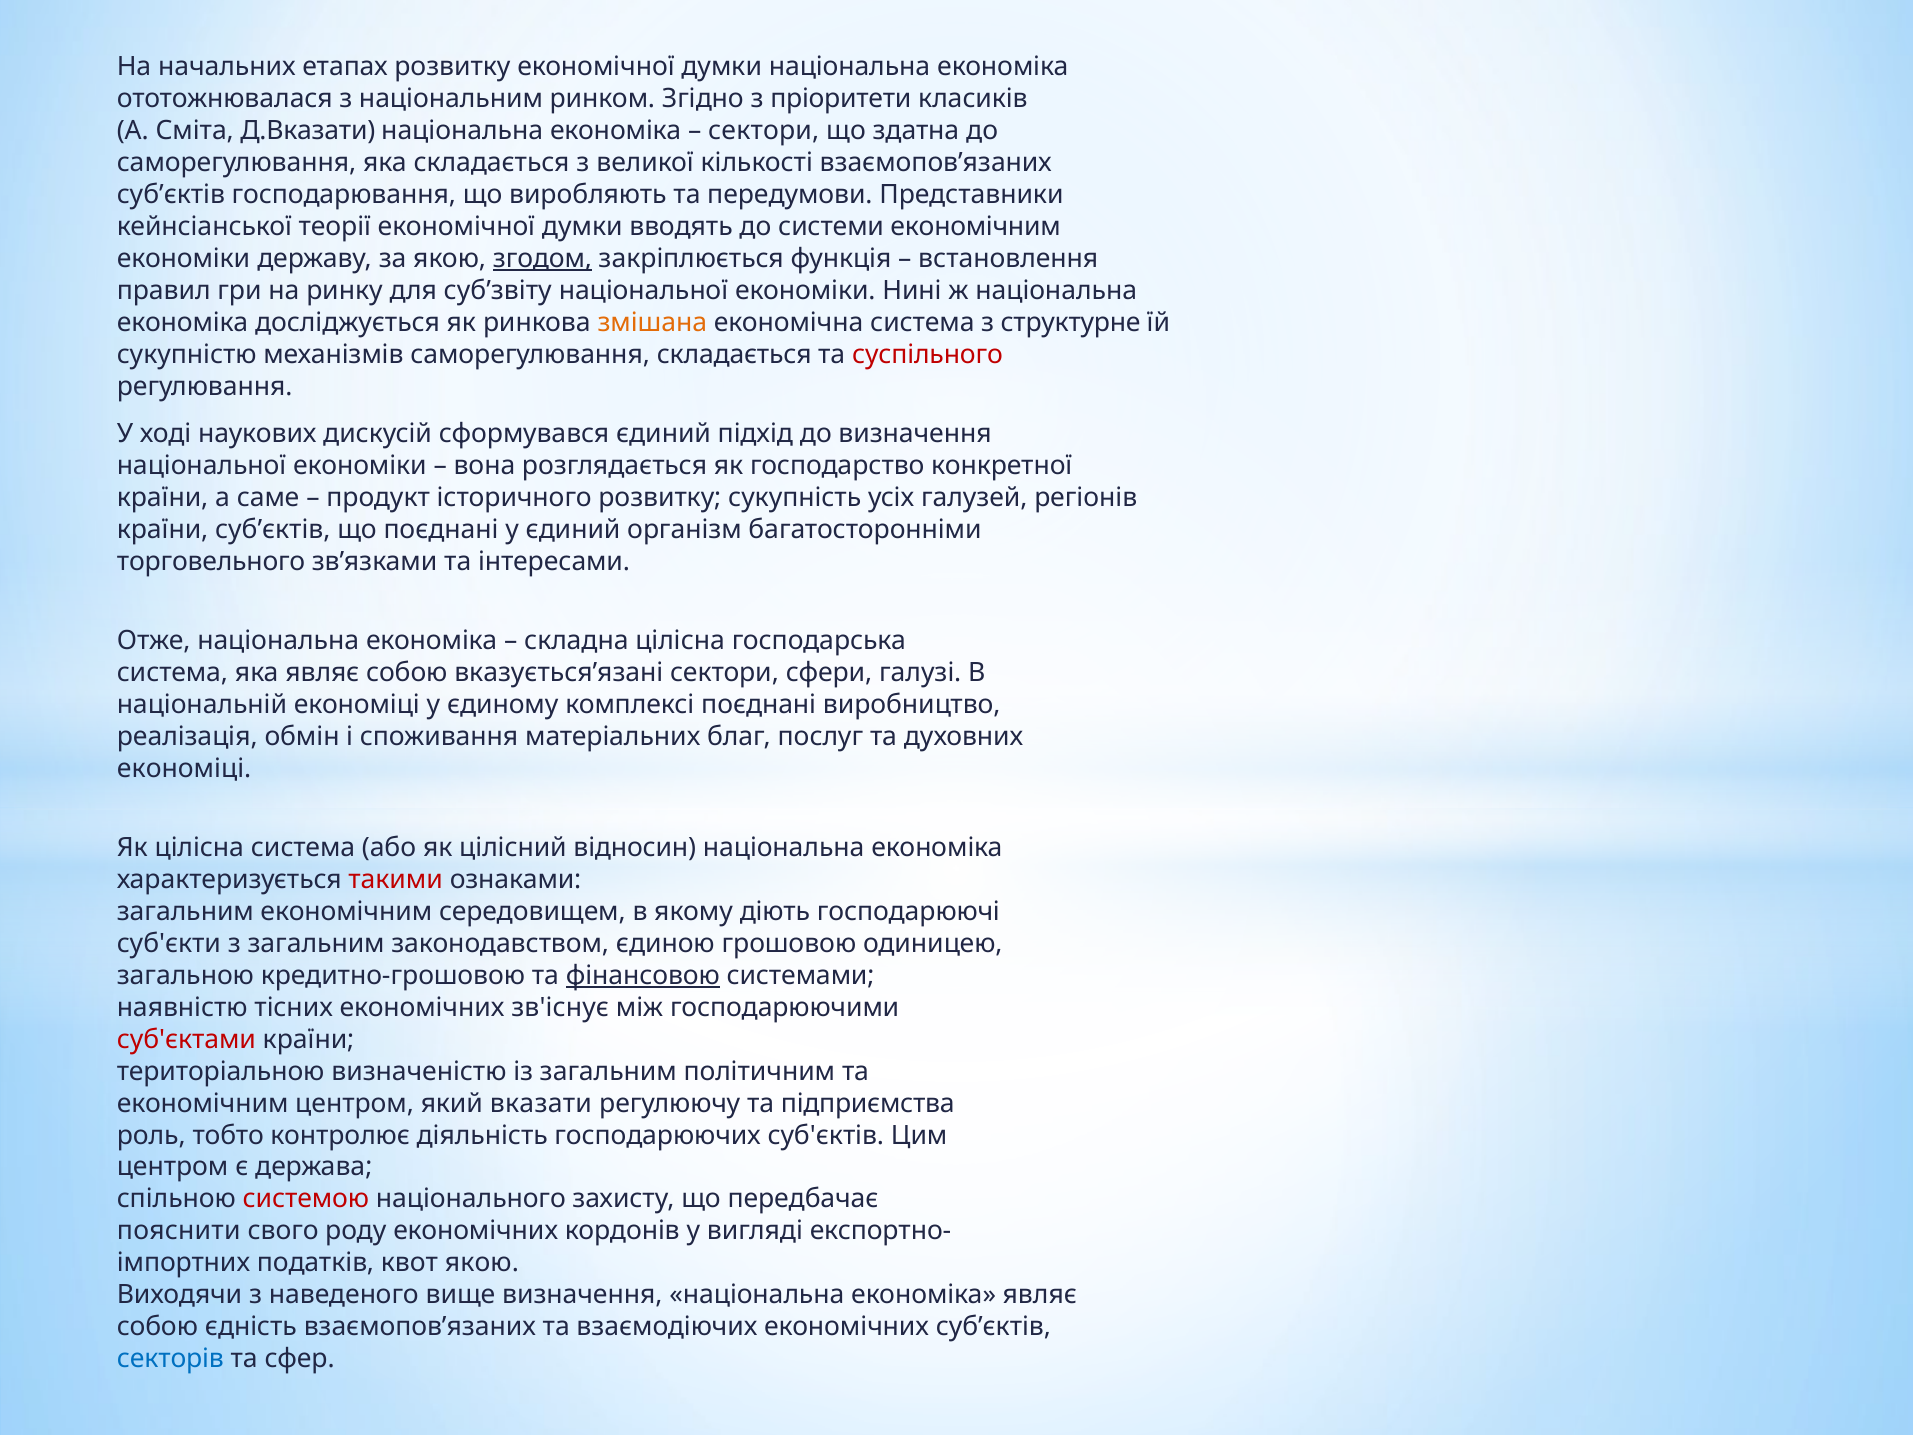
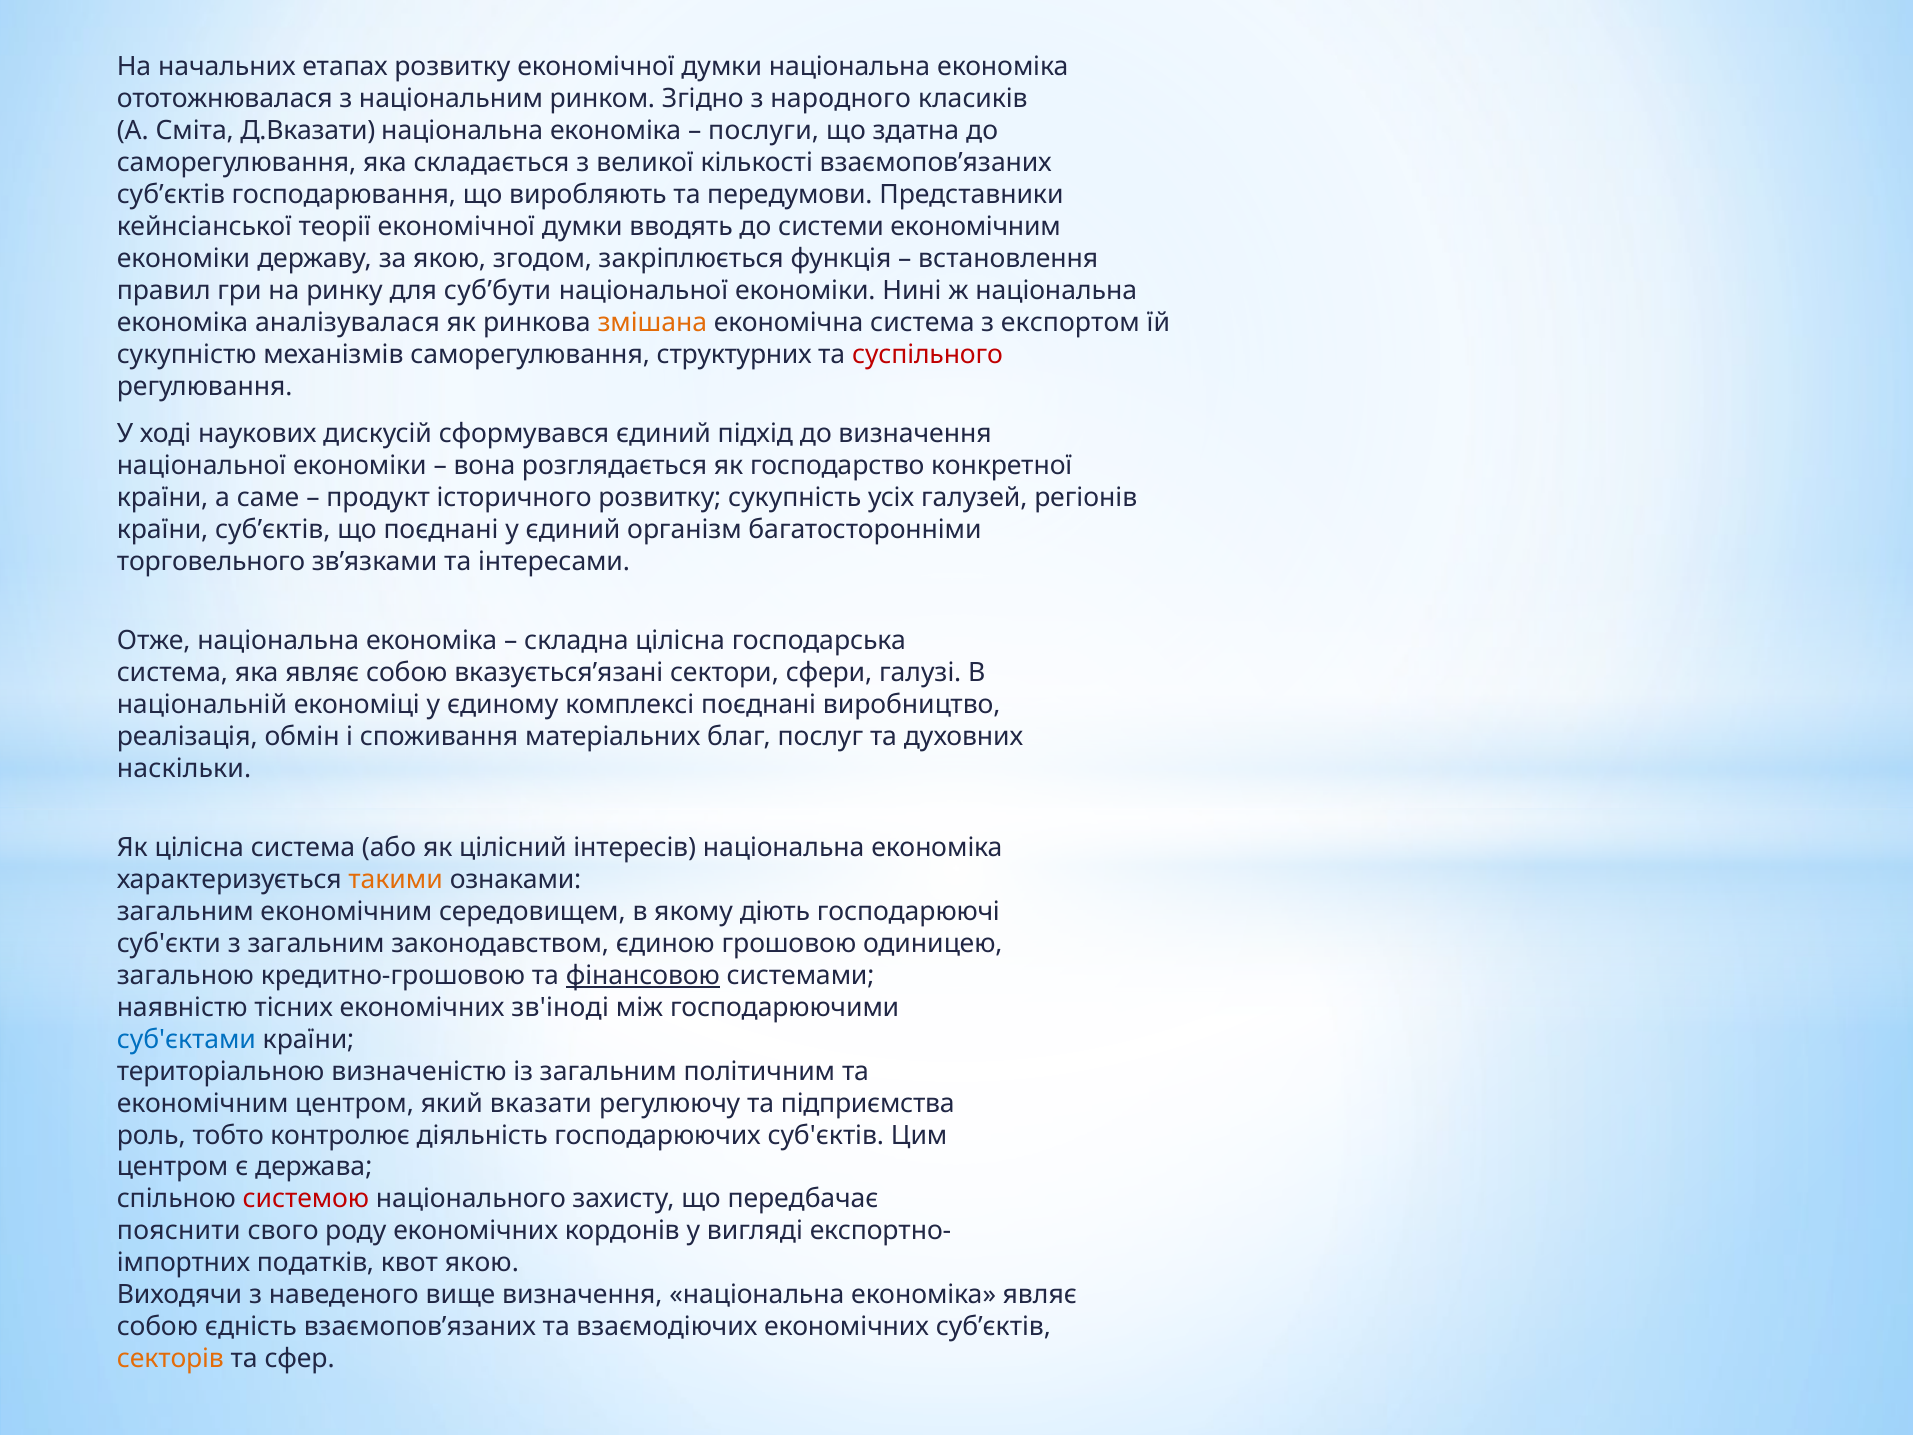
пріоритети: пріоритети -> народного (841, 99)
сектори: сектори -> послуги (764, 131)
згодом underline: present -> none (542, 258)
суб’звіту: суб’звіту -> суб’бути (498, 290)
досліджується: досліджується -> аналізувалася (347, 322)
структурне: структурне -> експортом (1070, 322)
саморегулювання складається: складається -> структурних (734, 354)
економіці: економіці -> наскільки (184, 768)
відносин: відносин -> інтересів (635, 848)
такими colour: red -> orange (396, 880)
зв'існує: зв'існує -> зв'іноді (560, 1007)
суб'єктами colour: red -> blue (186, 1039)
секторів colour: blue -> orange (170, 1359)
